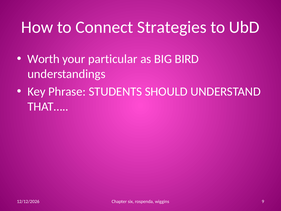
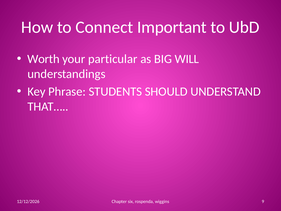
Strategies: Strategies -> Important (172, 27)
BIRD: BIRD -> WILL (187, 59)
